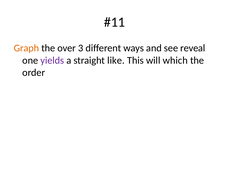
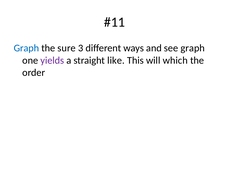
Graph colour: orange -> blue (26, 48)
over: over -> sure (67, 48)
see reveal: reveal -> graph (193, 48)
